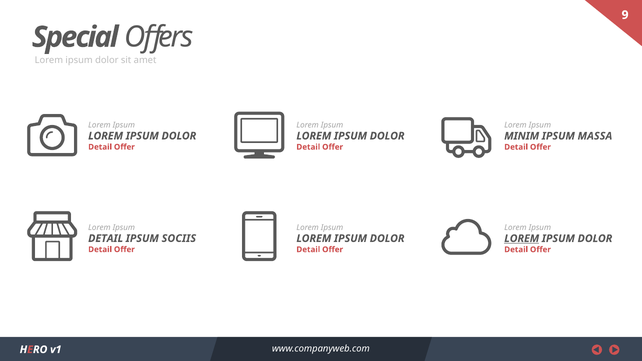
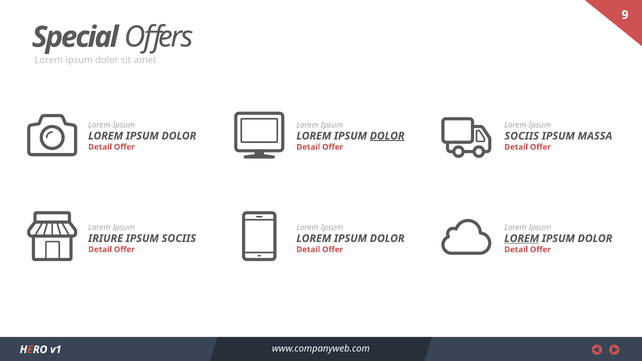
DOLOR underline: none -> present (387, 136)
MINIM: MINIM -> SOCIIS (522, 136)
DETAIL: DETAIL -> IRIURE (106, 238)
